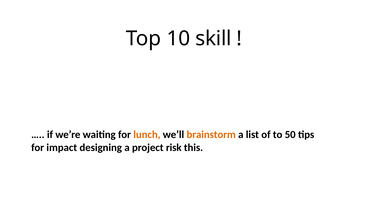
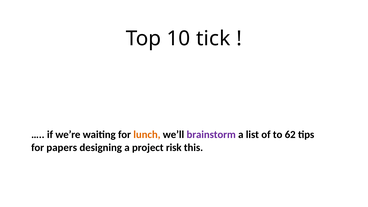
skill: skill -> tick (213, 39)
brainstorm colour: orange -> purple (211, 135)
50: 50 -> 62 (290, 135)
impact: impact -> papers (62, 148)
